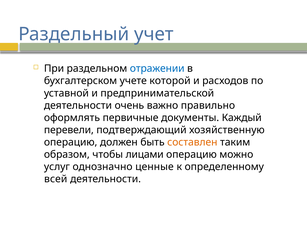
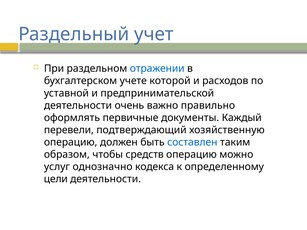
составлен colour: orange -> blue (192, 142)
лицами: лицами -> средств (145, 155)
ценные: ценные -> кодекса (155, 167)
всей: всей -> цели (56, 179)
